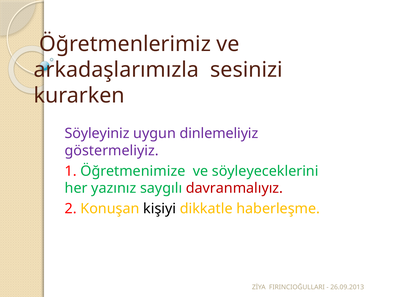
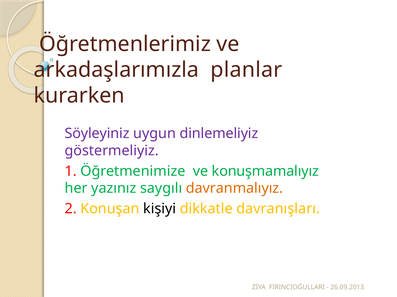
sesinizi: sesinizi -> planlar (246, 70)
söyleyeceklerini: söyleyeceklerini -> konuşmamalıyız (265, 171)
davranmalıyız colour: red -> orange (234, 189)
haberleşme: haberleşme -> davranışları (278, 209)
